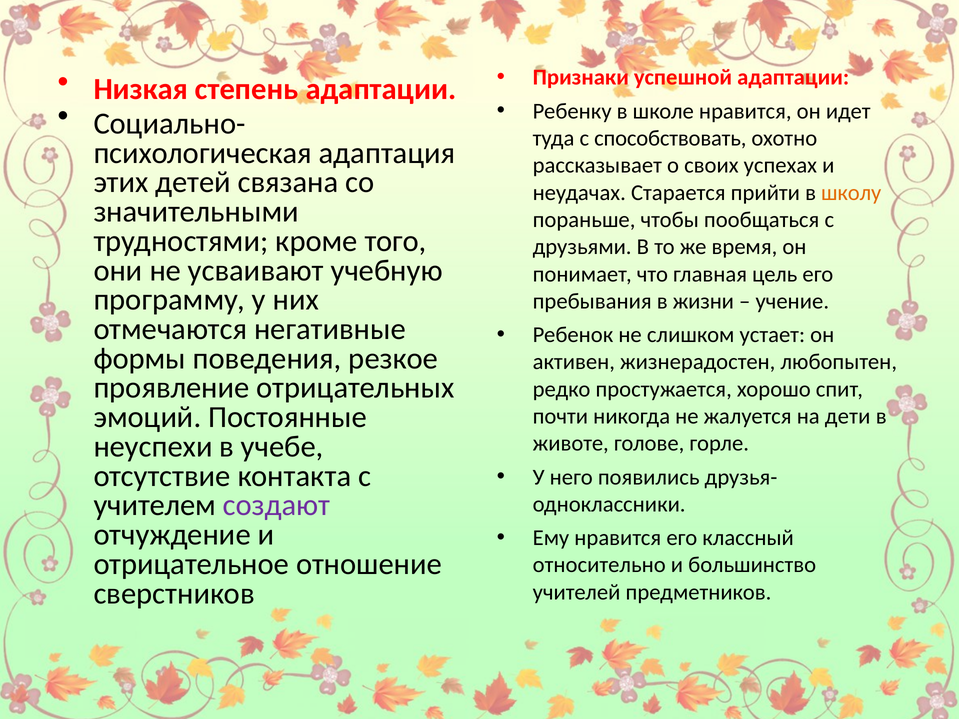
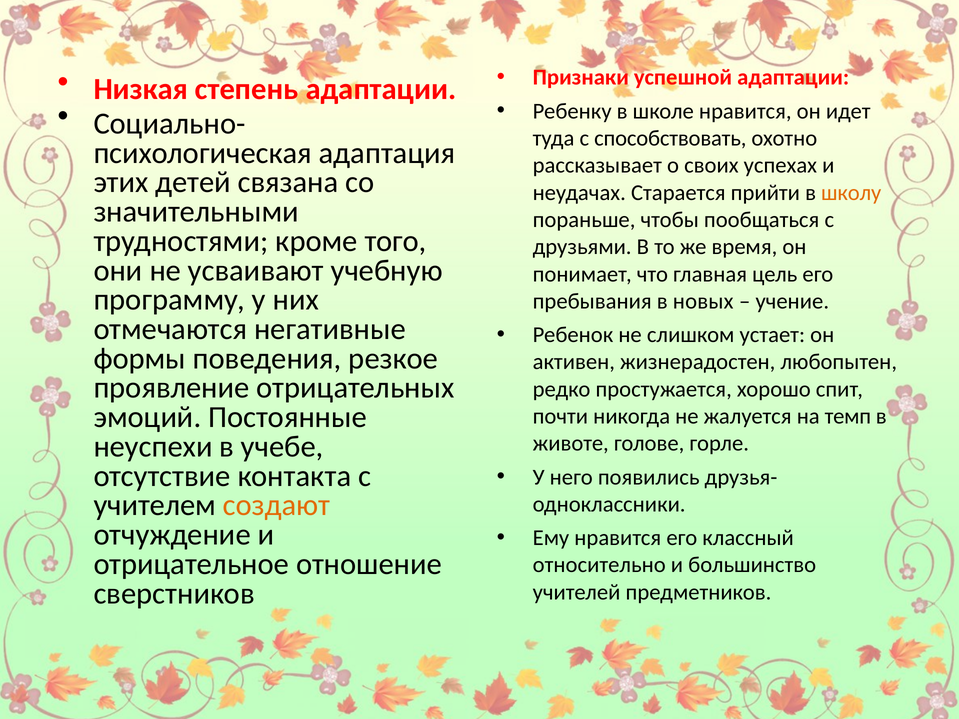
жизни: жизни -> новых (703, 301)
дети: дети -> темп (848, 416)
создают colour: purple -> orange (277, 505)
